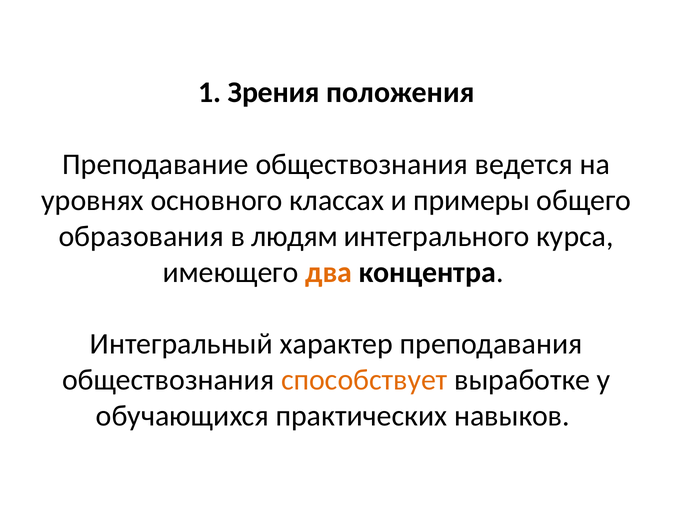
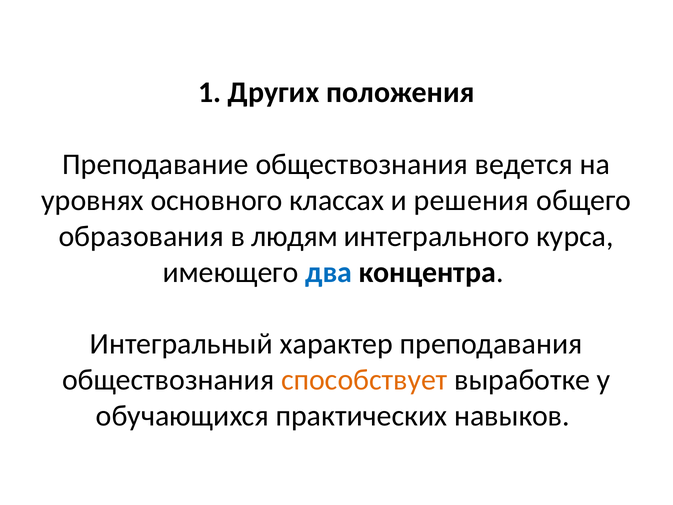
Зрения: Зрения -> Других (274, 92)
примеры: примеры -> решения (471, 200)
два colour: orange -> blue (329, 272)
